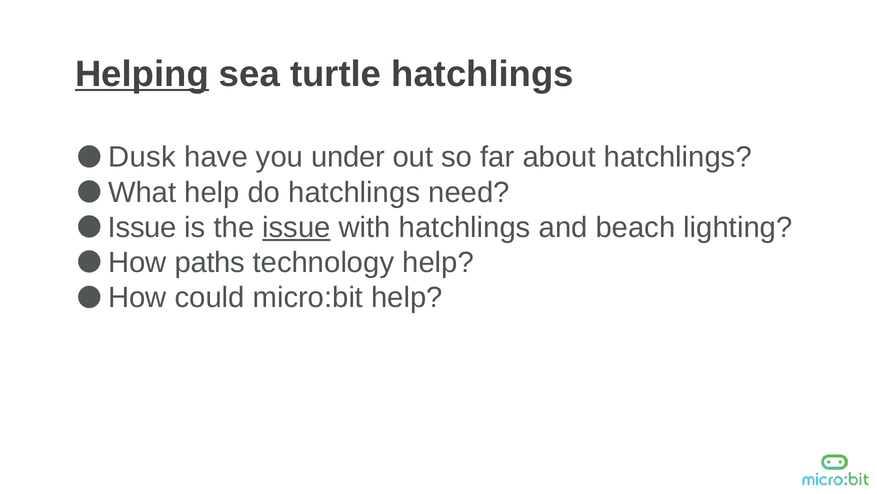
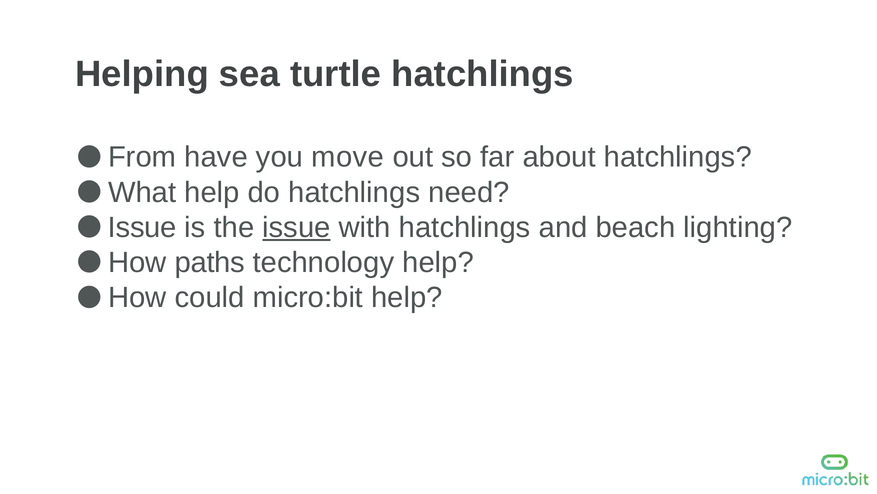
Helping underline: present -> none (142, 74)
Dusk: Dusk -> From (142, 157)
under: under -> move (348, 157)
